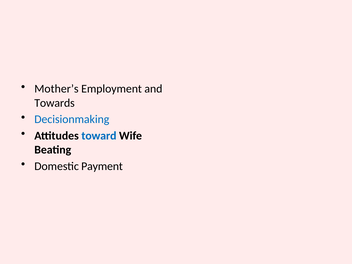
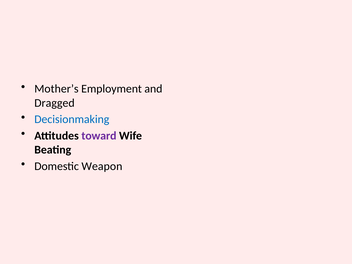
Towards: Towards -> Dragged (54, 103)
toward colour: blue -> purple (99, 136)
Payment: Payment -> Weapon (102, 166)
